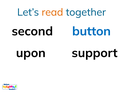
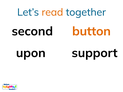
button colour: blue -> orange (91, 31)
